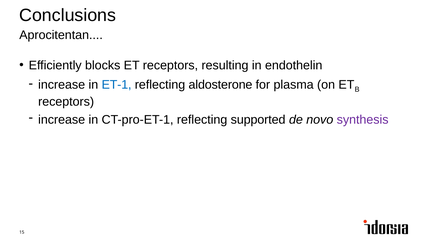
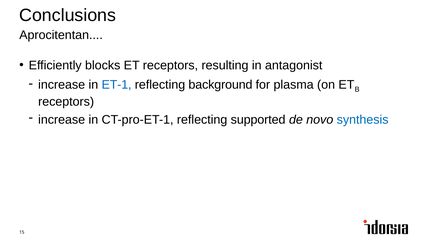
endothelin: endothelin -> antagonist (294, 65)
aldosterone: aldosterone -> background (220, 85)
synthesis colour: purple -> blue (363, 120)
